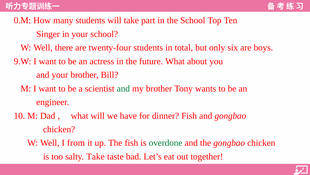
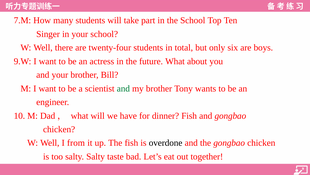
0.M: 0.M -> 7.M (22, 20)
overdone colour: green -> black (166, 142)
salty Take: Take -> Salty (96, 156)
